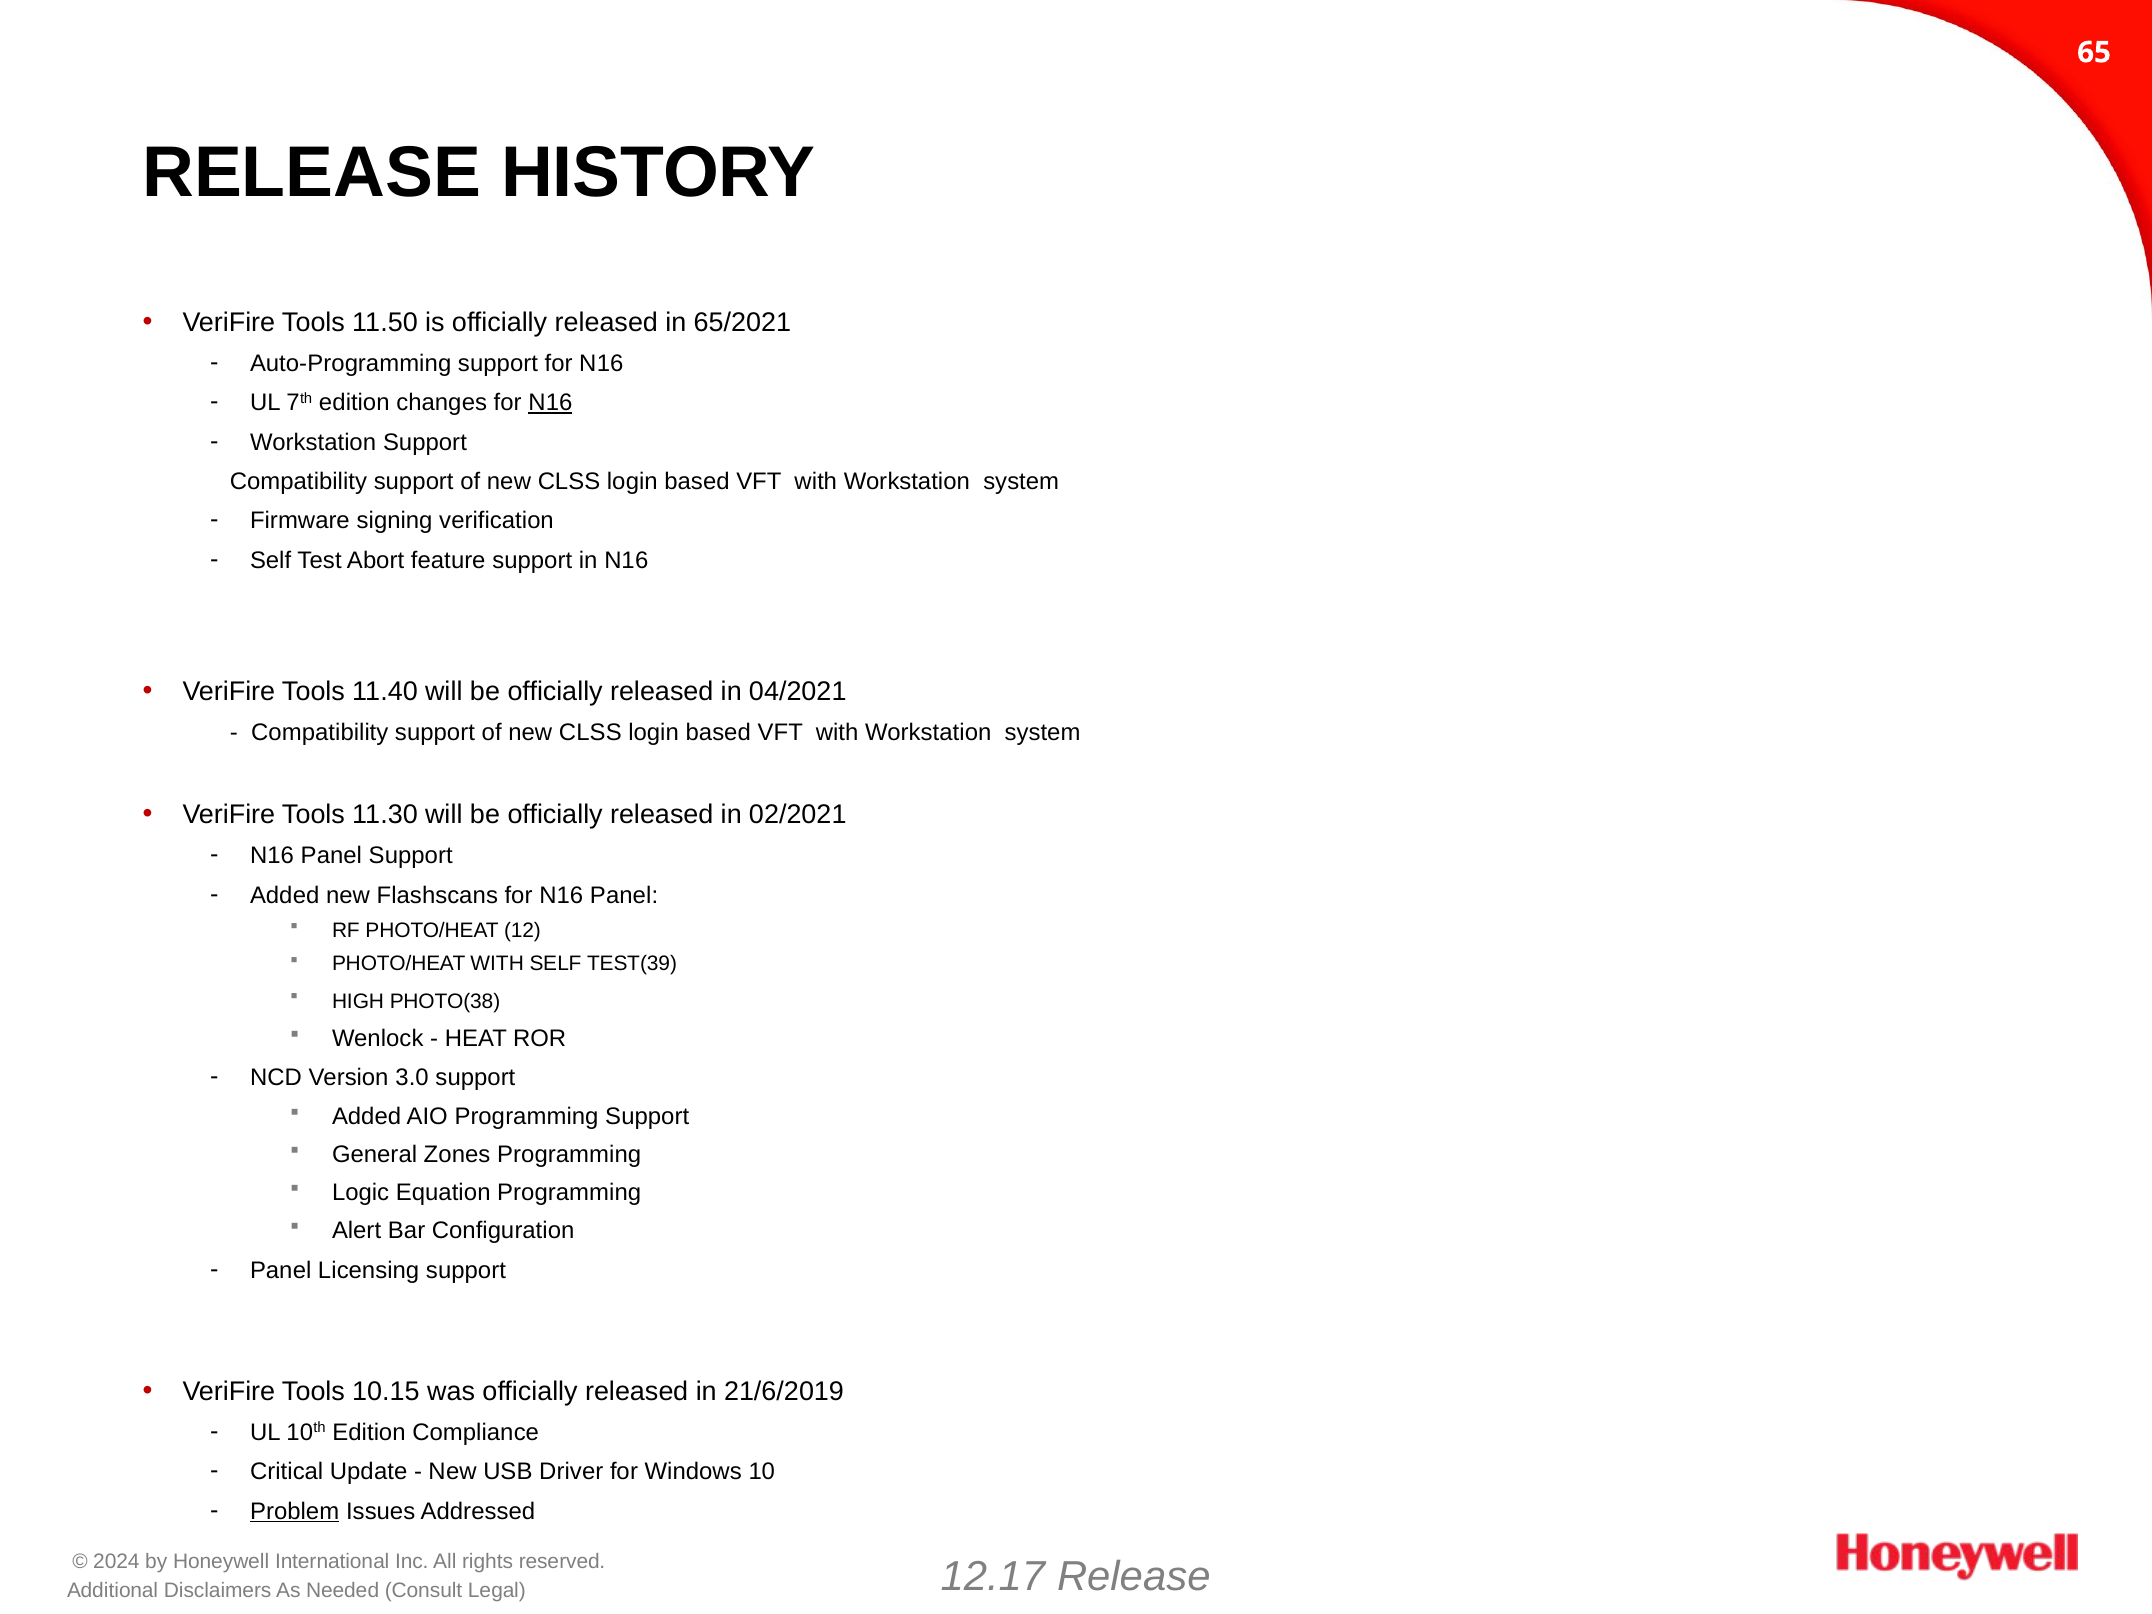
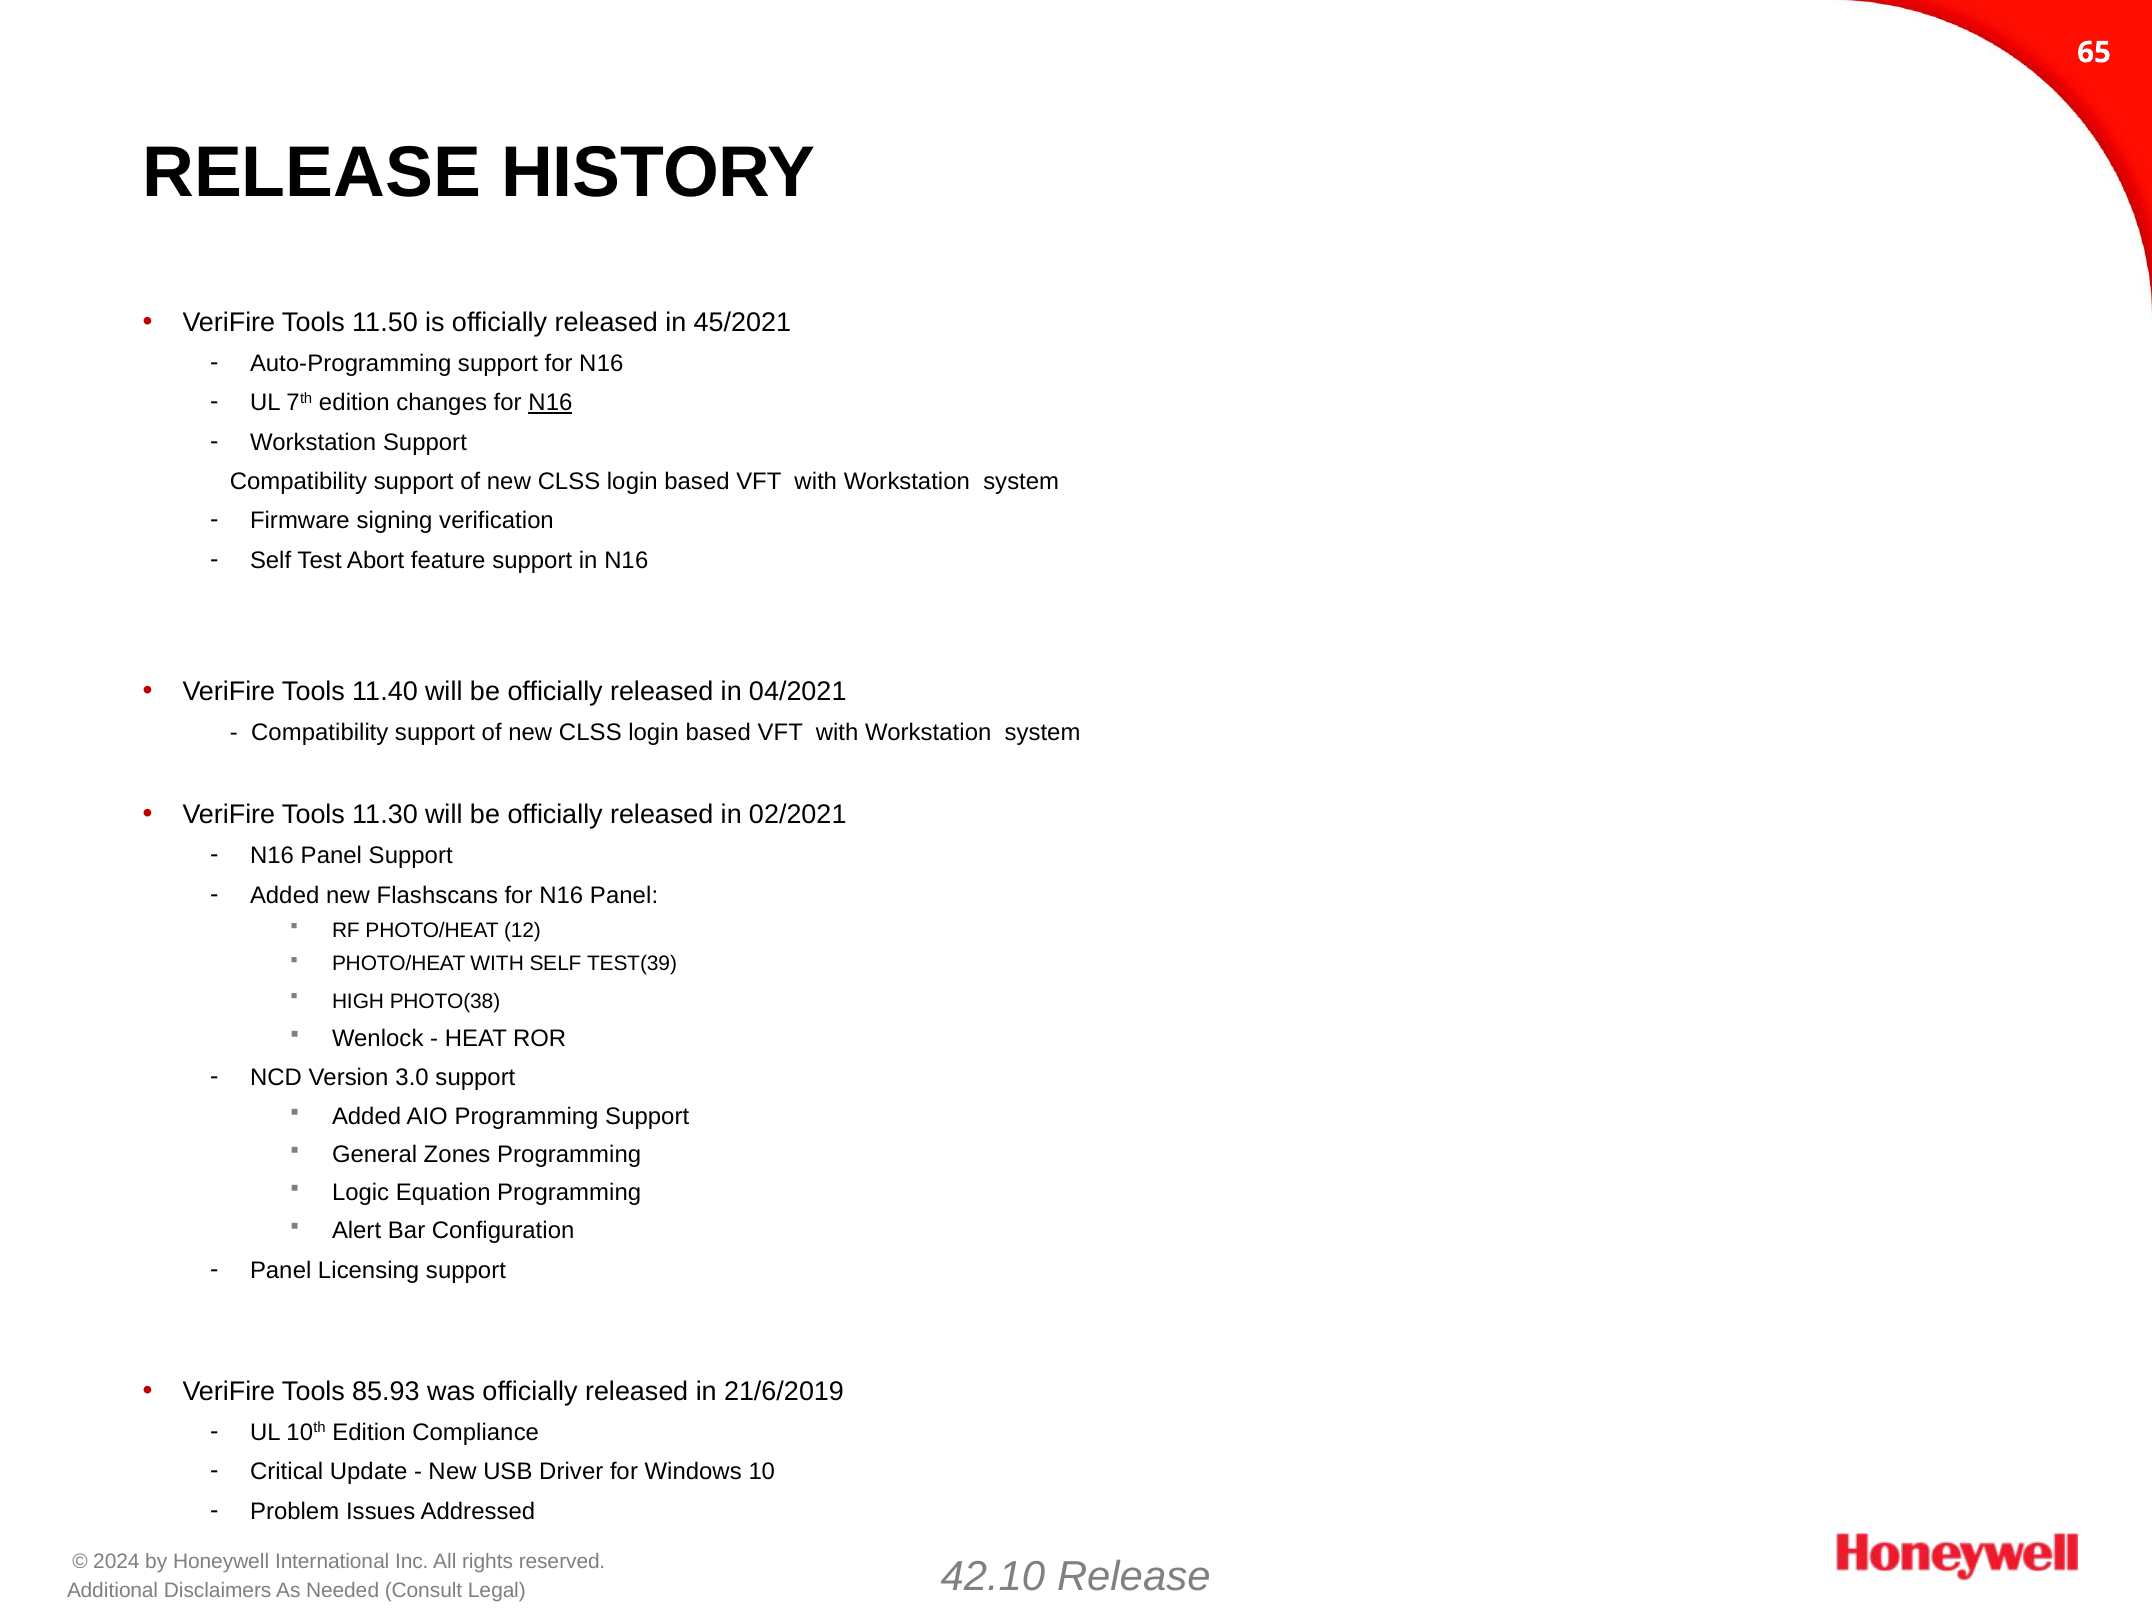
65/2021: 65/2021 -> 45/2021 (742, 322)
10.15: 10.15 -> 85.93 (386, 1392)
Problem underline: present -> none (295, 1511)
12.17: 12.17 -> 42.10 (993, 1577)
